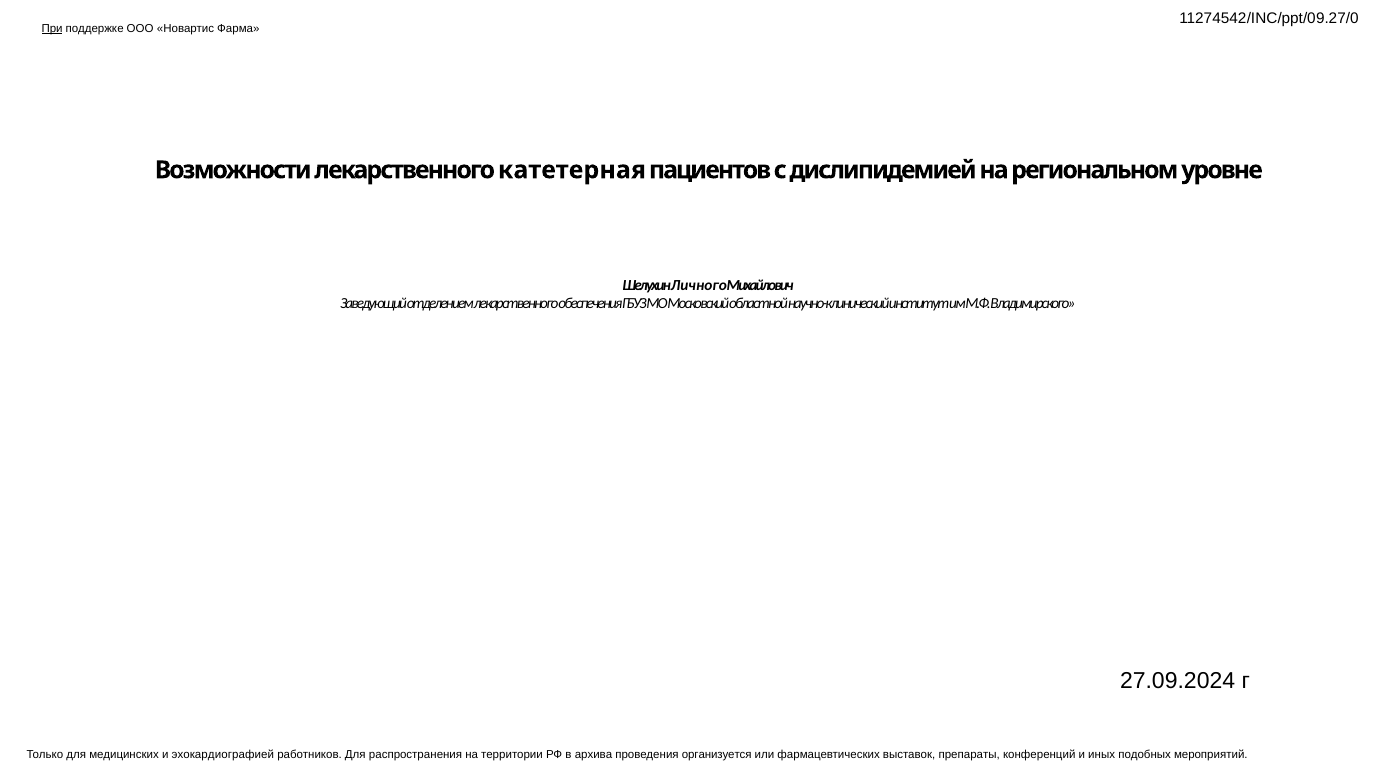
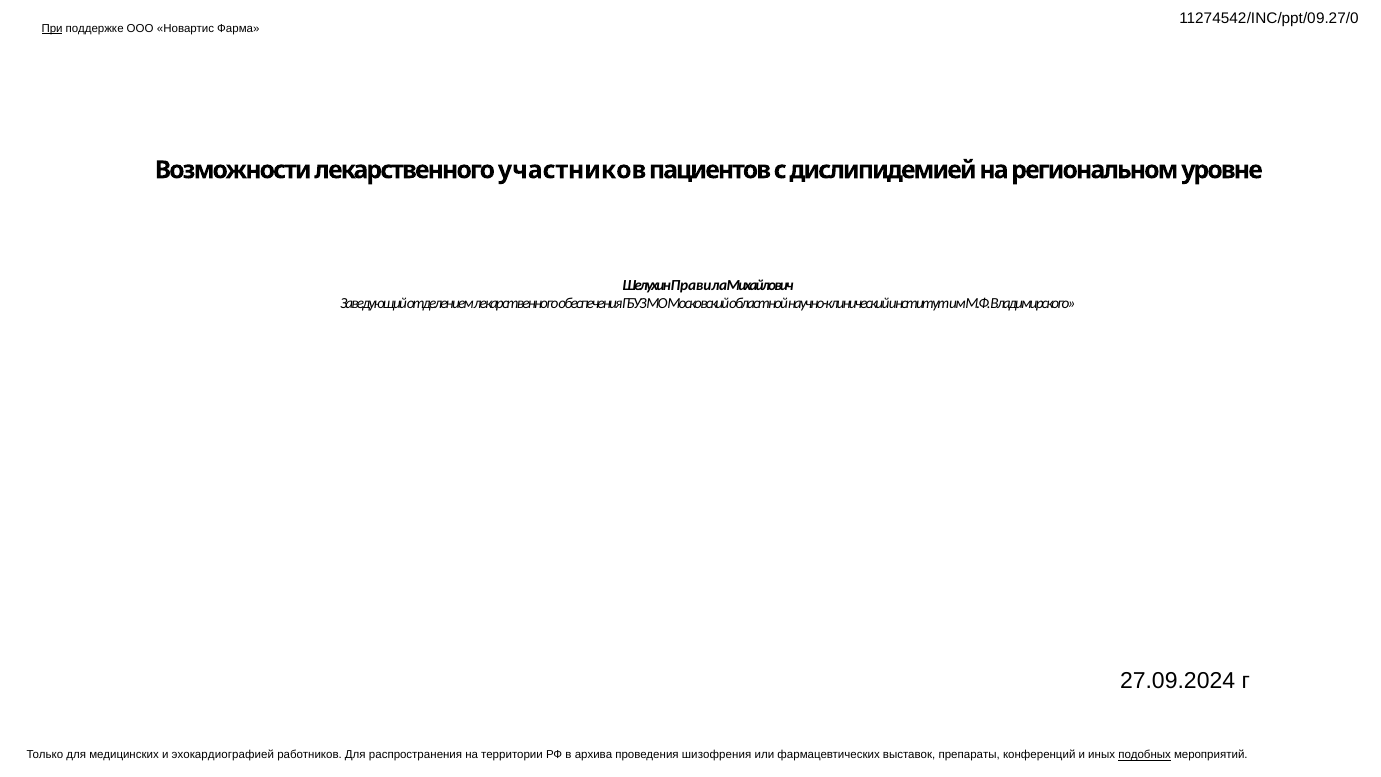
катетерная: катетерная -> участников (572, 170)
Личного: Личного -> Правила (699, 285)
организуется: организуется -> шизофрения (717, 755)
подобных underline: none -> present (1145, 755)
